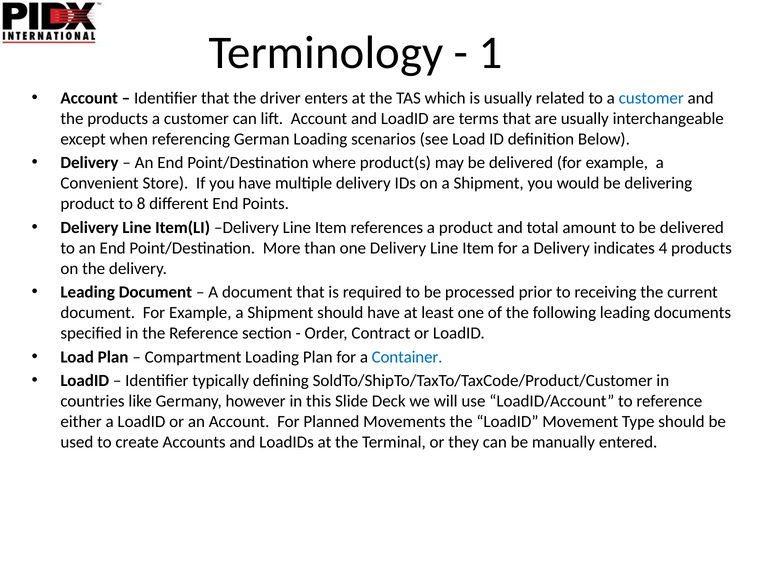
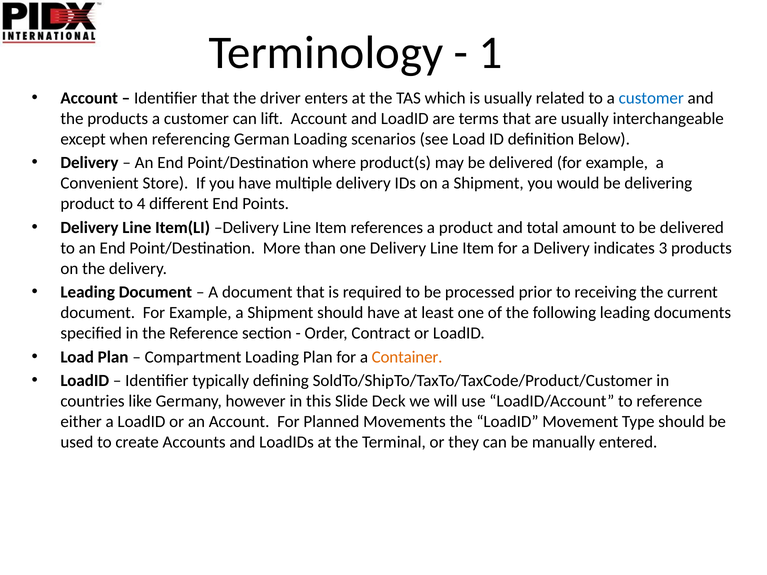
8: 8 -> 4 (141, 204)
4: 4 -> 3 (663, 248)
Container colour: blue -> orange (407, 357)
